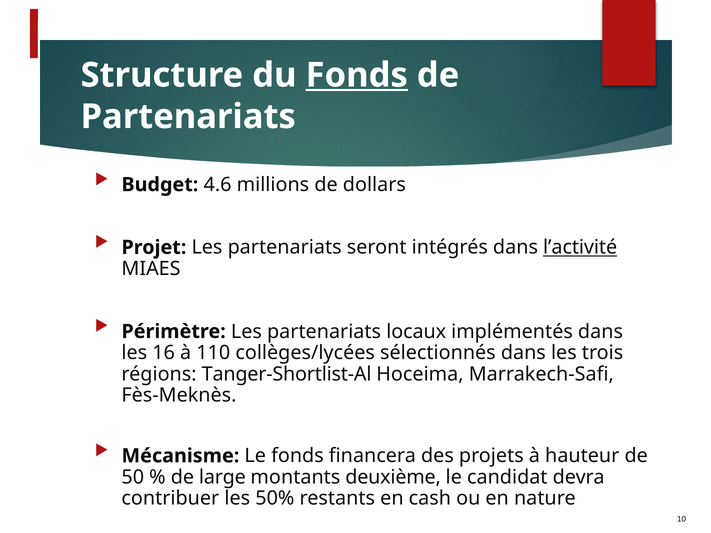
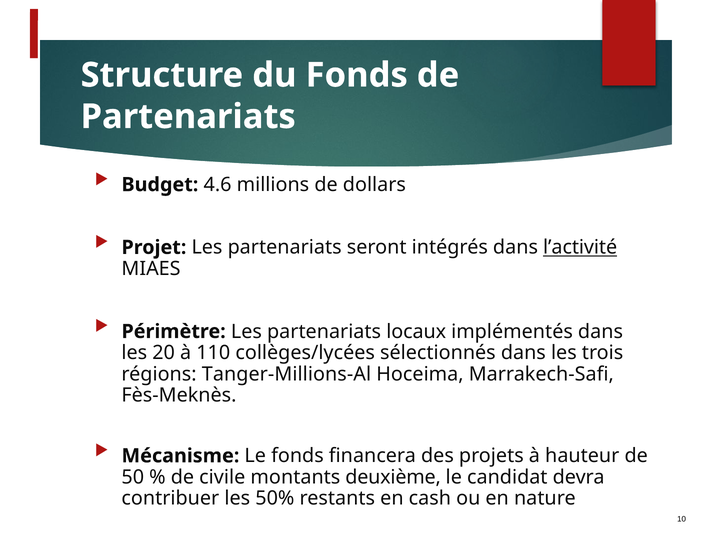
Fonds underline: present -> none (357, 75)
16: 16 -> 20 (164, 353)
Tanger-Shortlist-Al: Tanger-Shortlist-Al -> Tanger-Millions-Al (286, 374)
large: large -> civile (222, 477)
